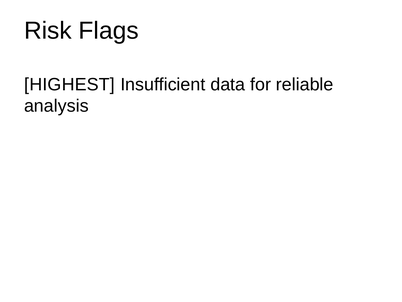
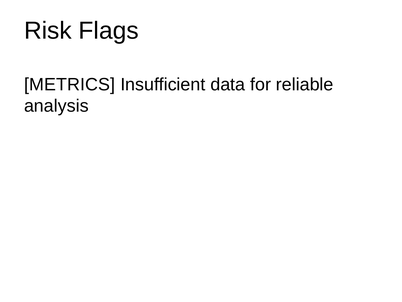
HIGHEST: HIGHEST -> METRICS (70, 84)
